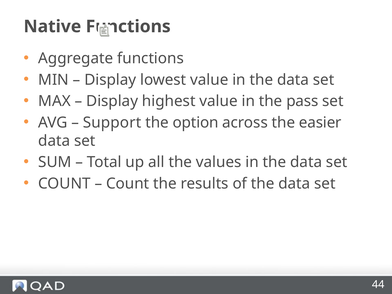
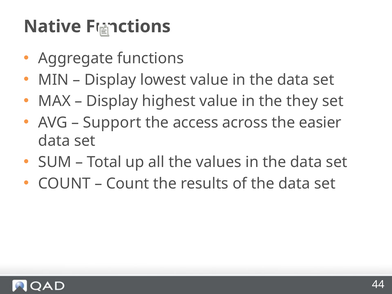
pass: pass -> they (302, 101)
option: option -> access (196, 122)
